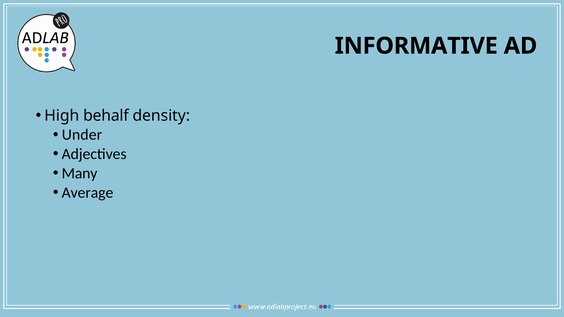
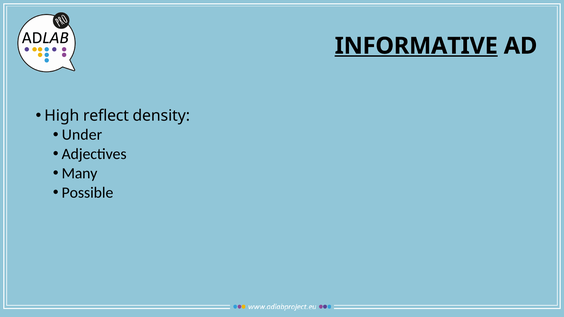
INFORMATIVE underline: none -> present (416, 46)
behalf: behalf -> reflect (106, 116)
Average: Average -> Possible (87, 193)
